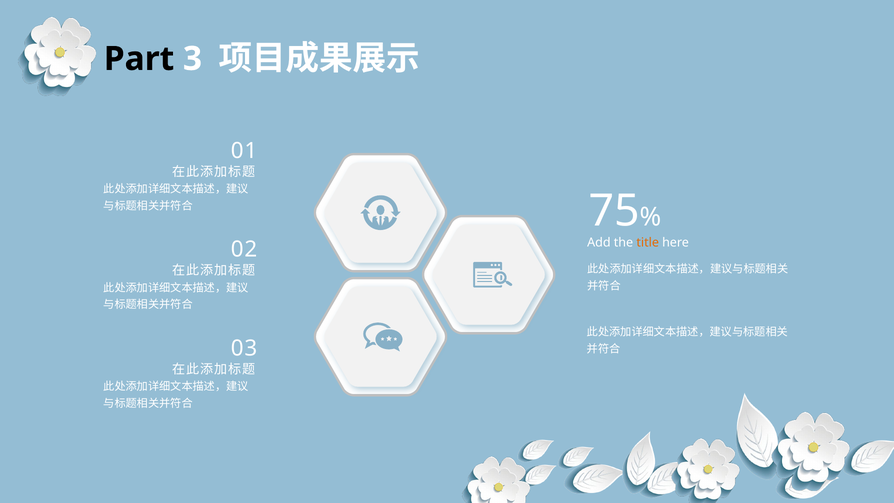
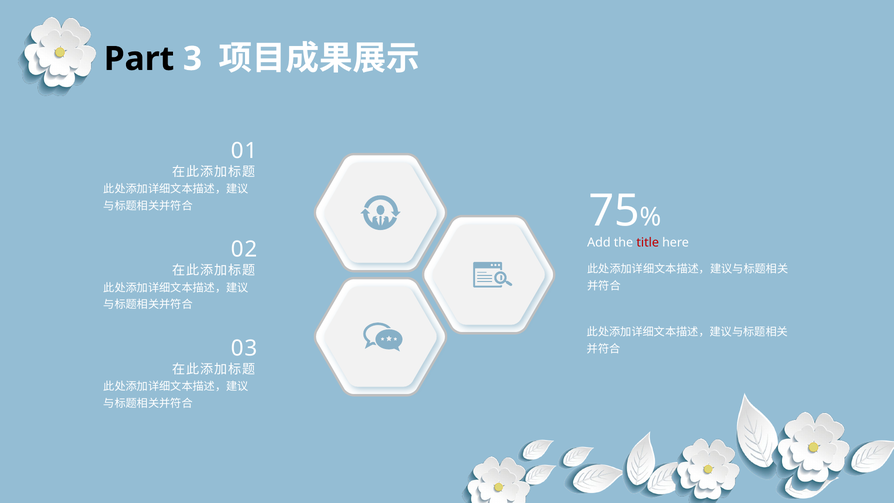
title colour: orange -> red (648, 243)
